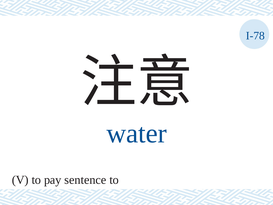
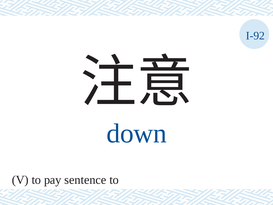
I-78: I-78 -> I-92 (255, 36)
water: water -> down (137, 133)
